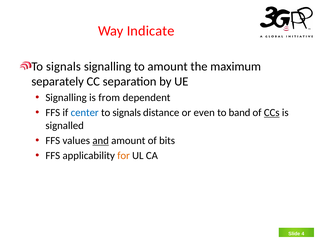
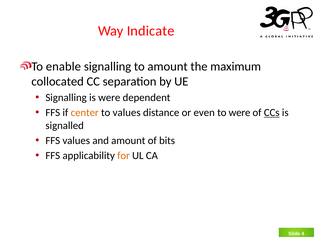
signals: signals -> enable (63, 66)
separately: separately -> collocated (58, 81)
is from: from -> were (109, 97)
center colour: blue -> orange (85, 112)
signals: signals -> values (127, 112)
to band: band -> were (240, 112)
and underline: present -> none (101, 140)
